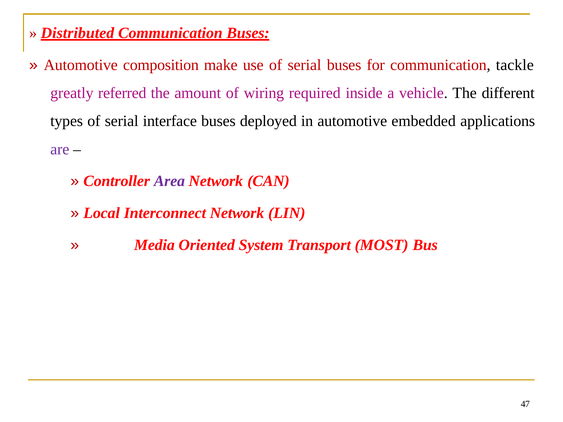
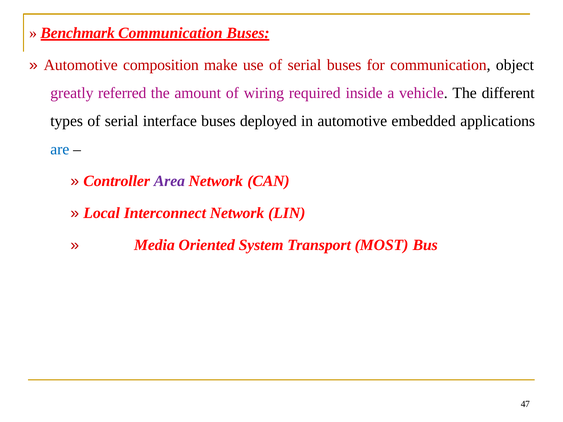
Distributed: Distributed -> Benchmark (78, 33)
tackle: tackle -> object (515, 65)
are colour: purple -> blue (60, 149)
